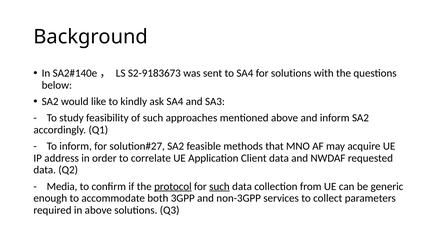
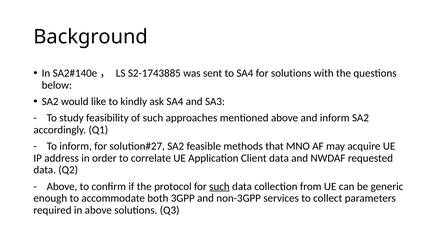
S2-9183673: S2-9183673 -> S2-1743885 (154, 73)
Media: Media -> Above (62, 186)
protocol underline: present -> none (173, 186)
